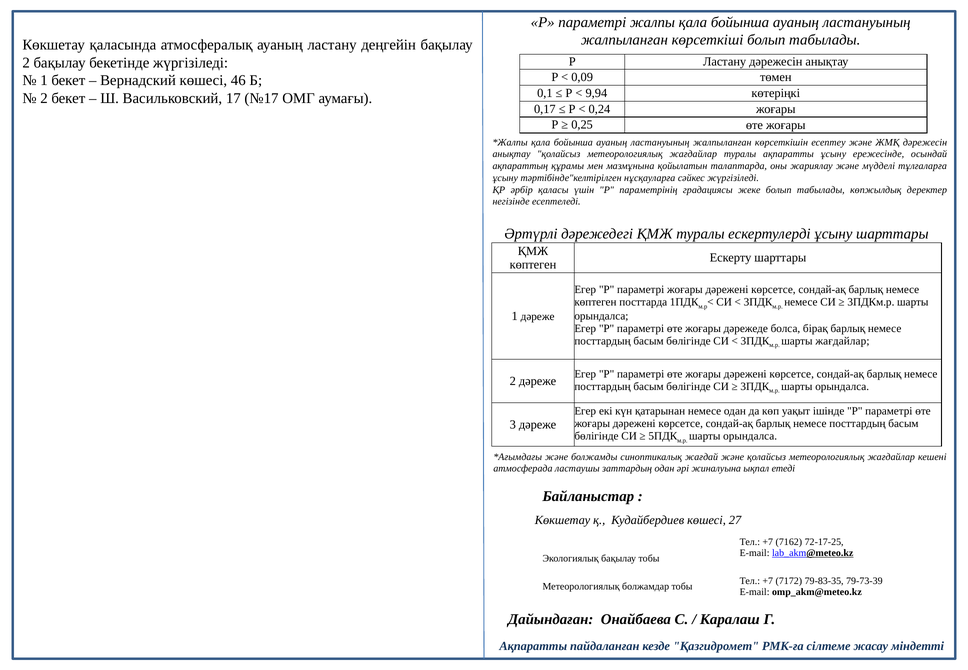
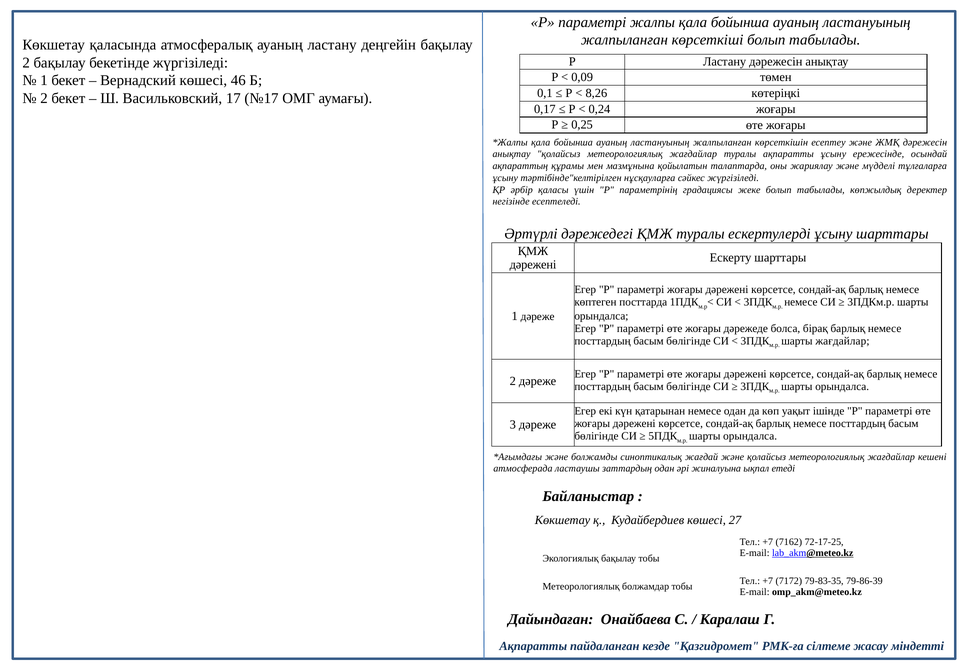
9,94: 9,94 -> 8,26 (596, 93)
көптеген: көптеген -> дәрежені (533, 265)
79-73-39: 79-73-39 -> 79-86-39 (864, 581)
